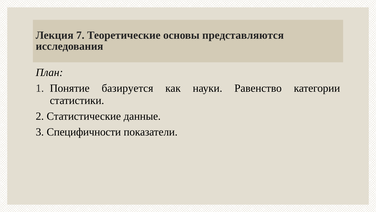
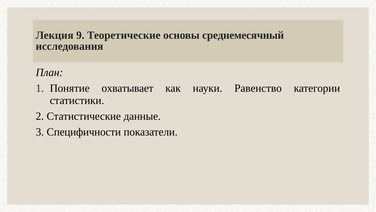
7: 7 -> 9 (80, 35)
представляются: представляются -> среднемесячный (243, 35)
базируется: базируется -> охватывает (128, 88)
